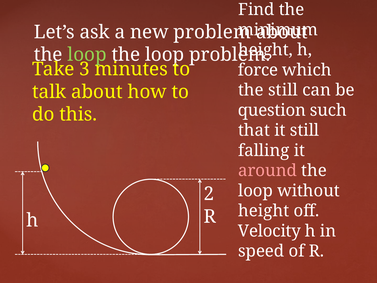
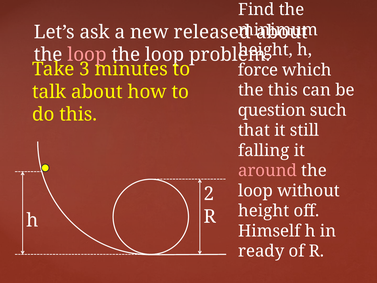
new problem: problem -> released (212, 32)
loop colour: light green -> pink (87, 55)
the still: still -> this (283, 90)
Velocity: Velocity -> Himself (269, 231)
speed: speed -> ready (261, 251)
